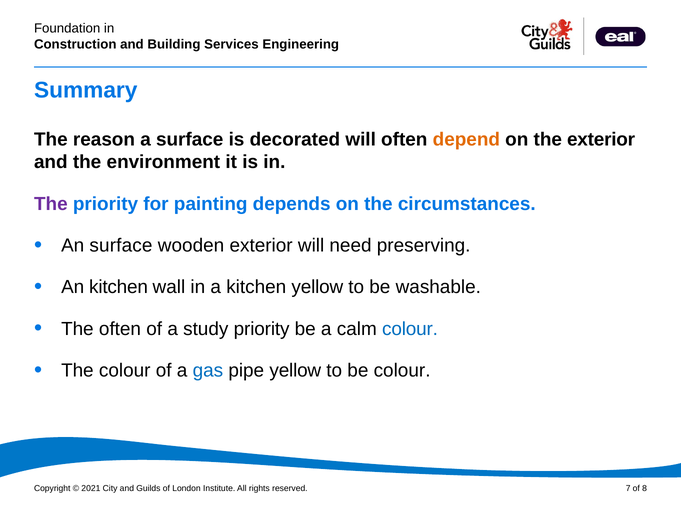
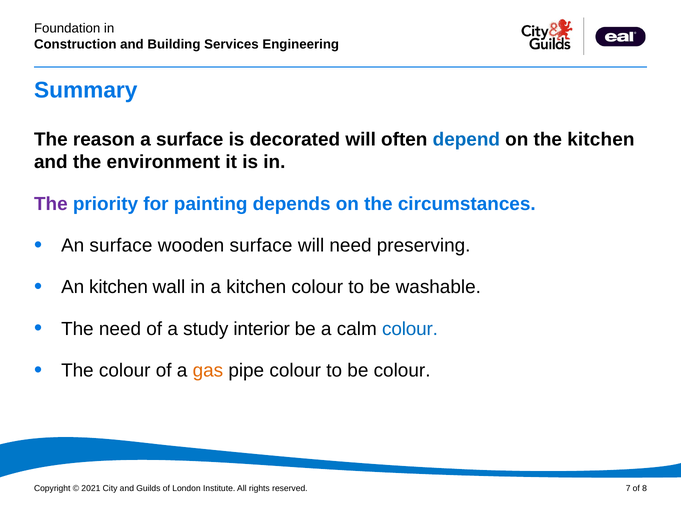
depend colour: orange -> blue (466, 139)
the exterior: exterior -> kitchen (601, 139)
wooden exterior: exterior -> surface (261, 245)
kitchen yellow: yellow -> colour (317, 287)
The often: often -> need (120, 329)
study priority: priority -> interior (262, 329)
gas colour: blue -> orange (208, 370)
pipe yellow: yellow -> colour (295, 370)
